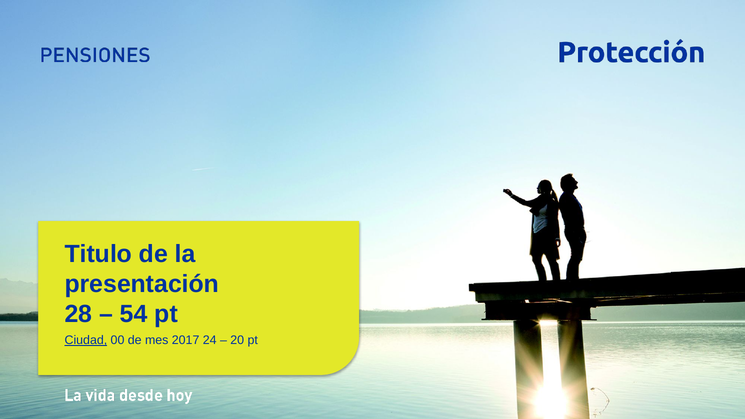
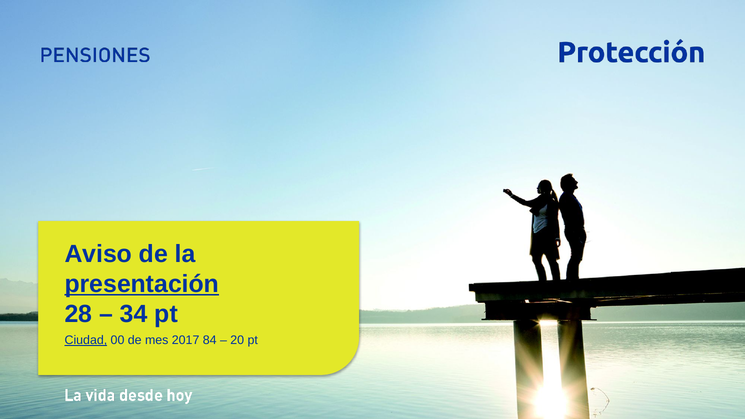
Titulo: Titulo -> Aviso (98, 254)
presentación underline: none -> present (142, 284)
54: 54 -> 34 (134, 314)
24: 24 -> 84 (210, 340)
